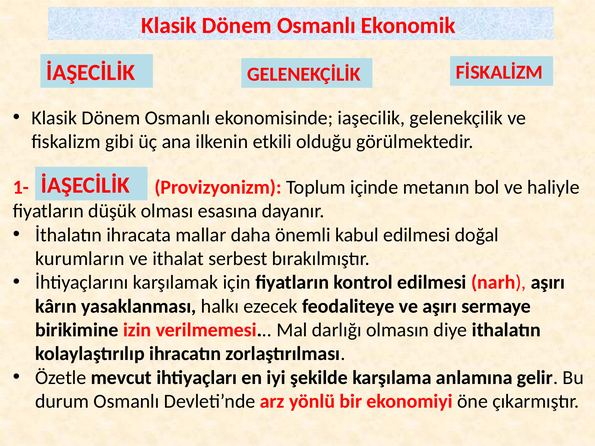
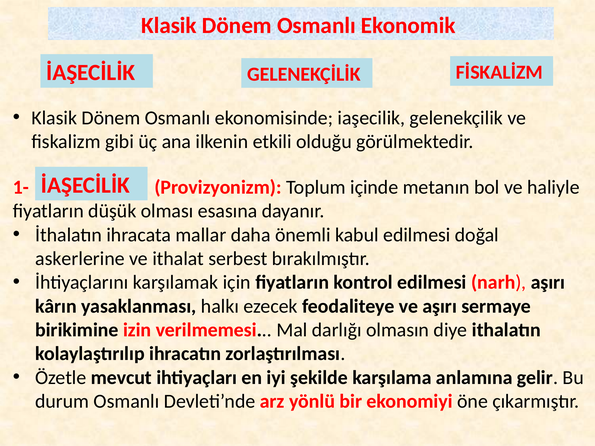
kurumların: kurumların -> askerlerine (80, 259)
